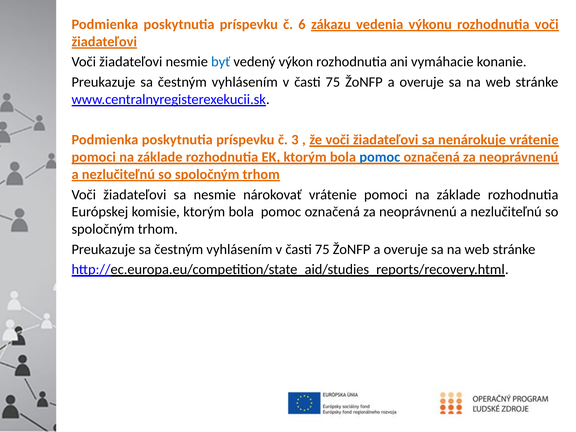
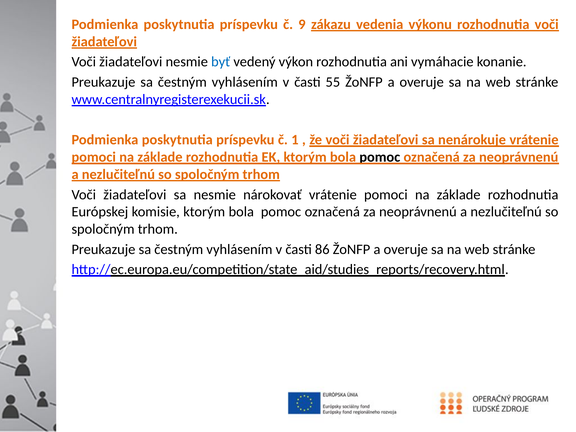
6: 6 -> 9 (302, 24)
75: 75 -> 55 (333, 82)
3: 3 -> 1 (295, 140)
pomoc colour: blue -> black (380, 157)
75: 75 -> 86 (322, 249)
